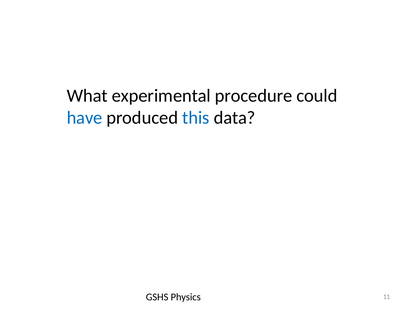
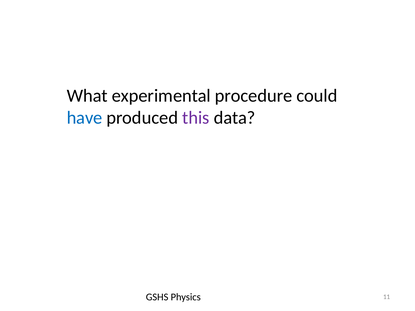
this colour: blue -> purple (196, 118)
